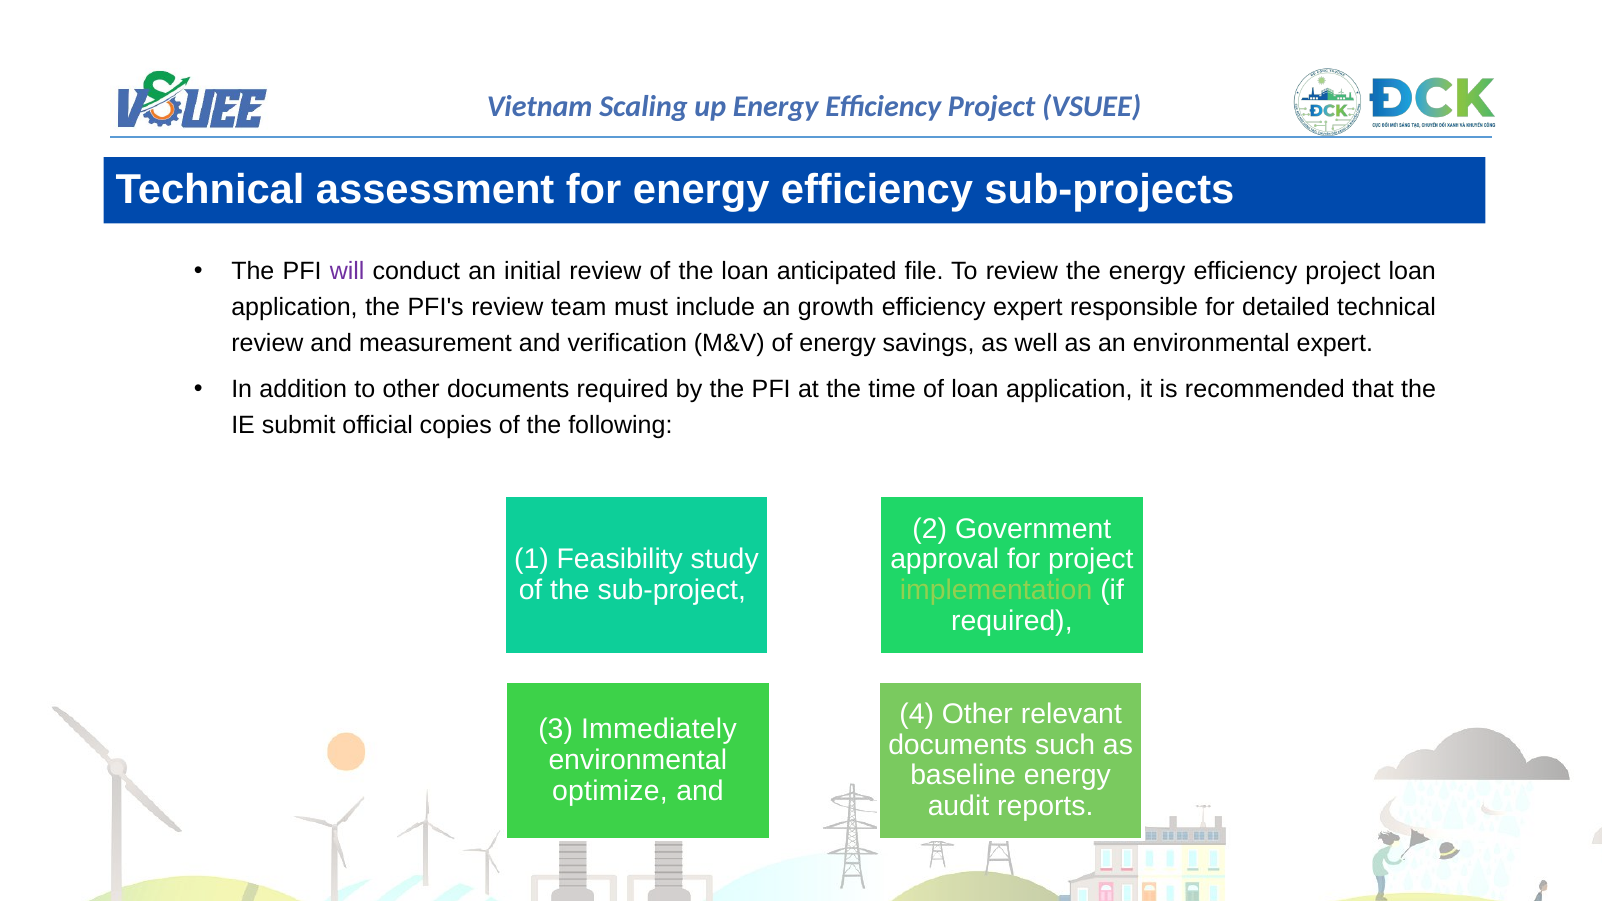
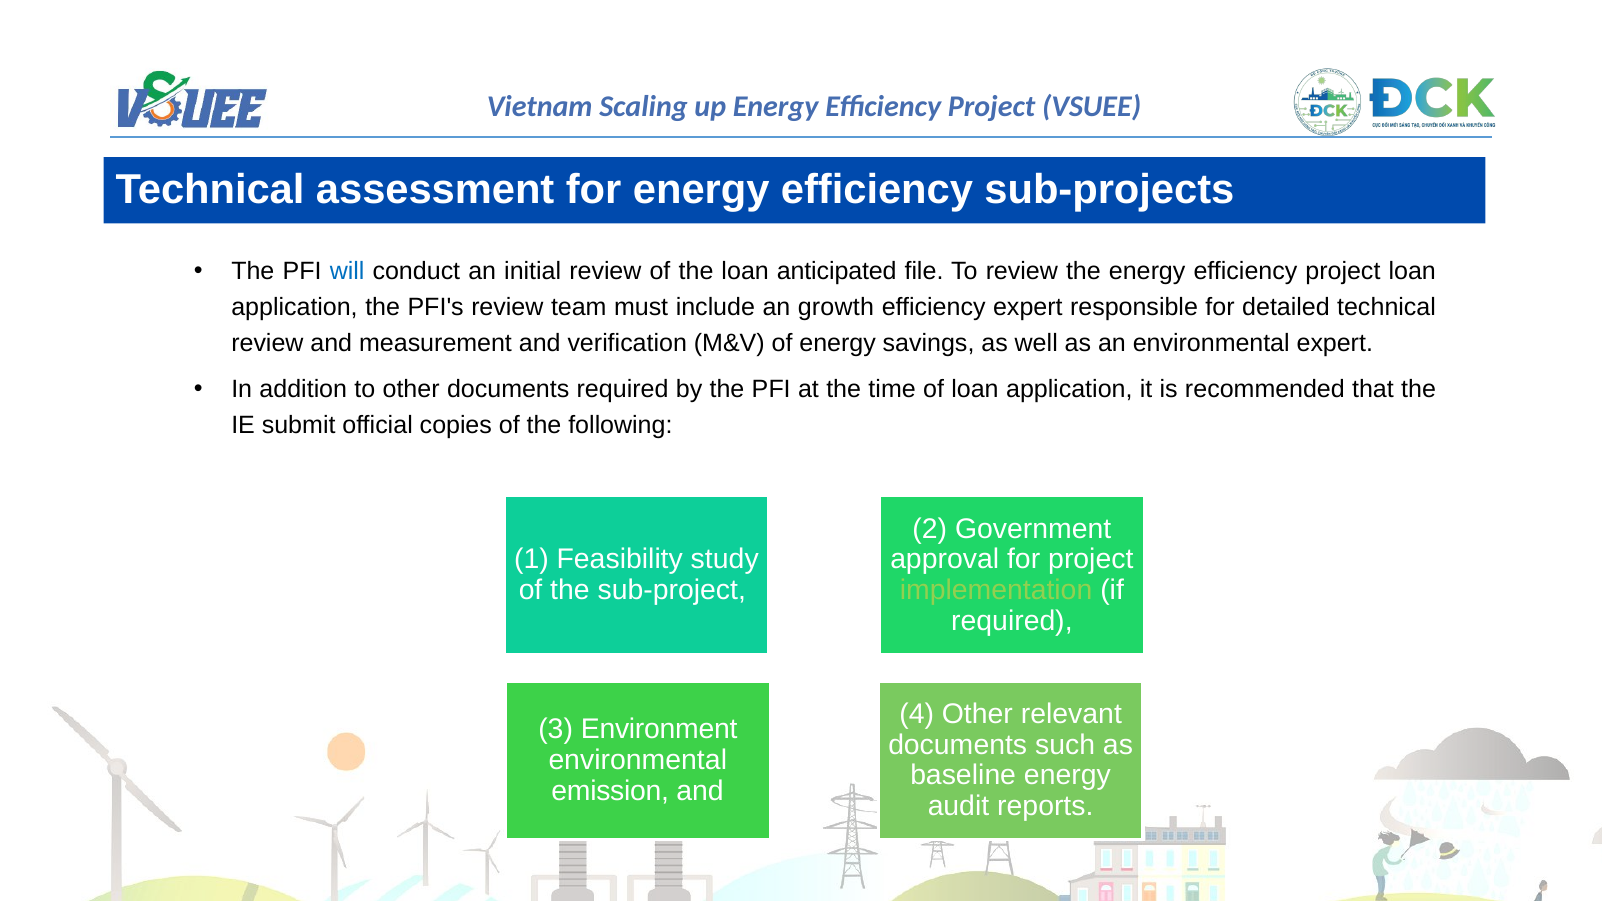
will colour: purple -> blue (347, 271)
Immediately: Immediately -> Environment (659, 730)
optimize: optimize -> emission (610, 791)
